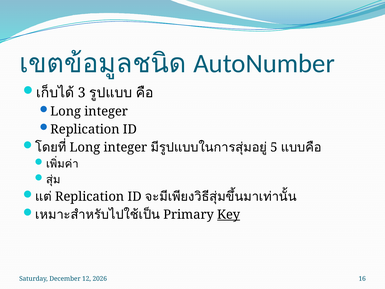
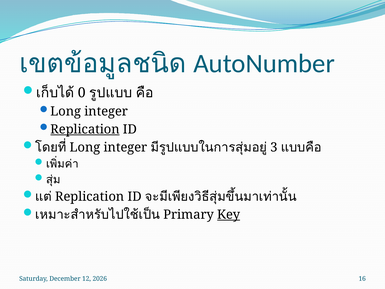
3: 3 -> 0 (82, 93)
Replication underline: none -> present (85, 129)
5: 5 -> 3 (274, 147)
